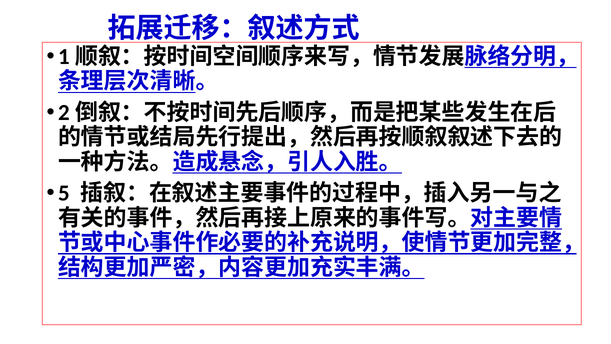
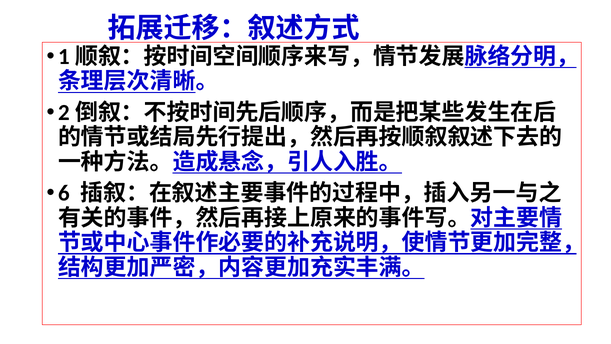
5: 5 -> 6 (64, 193)
